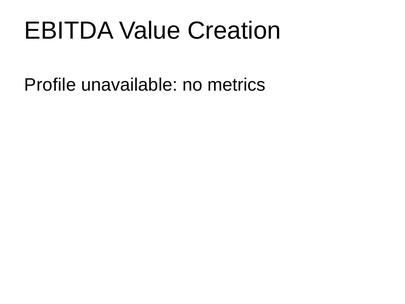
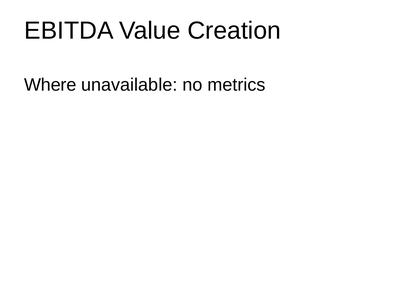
Profile: Profile -> Where (50, 85)
